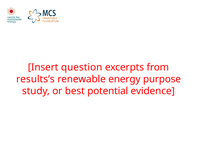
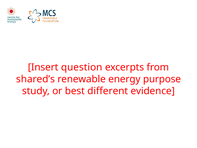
results’s: results’s -> shared’s (36, 79)
potential: potential -> different (108, 91)
